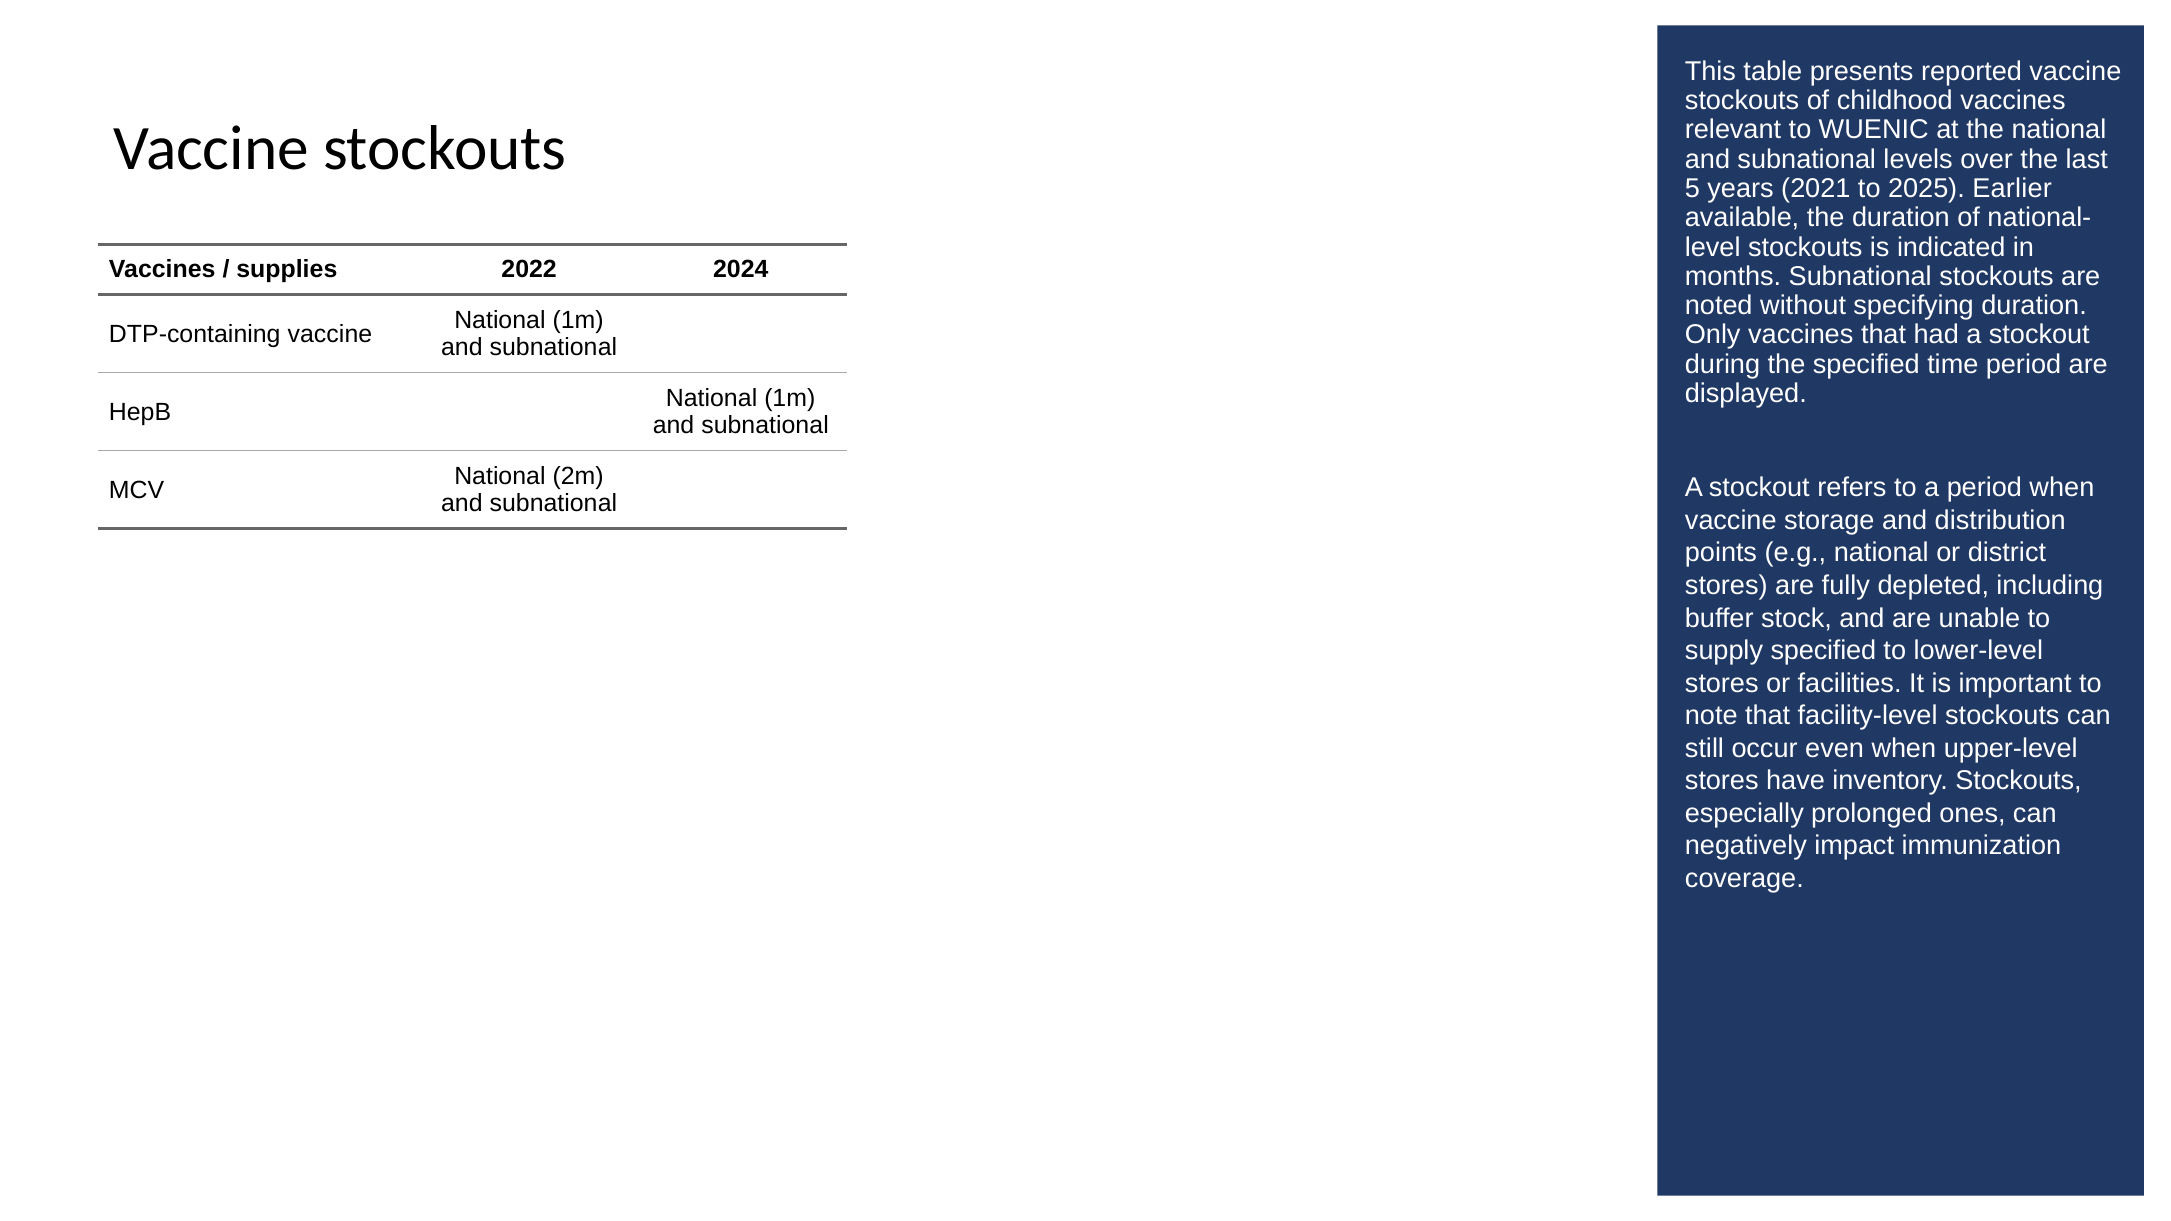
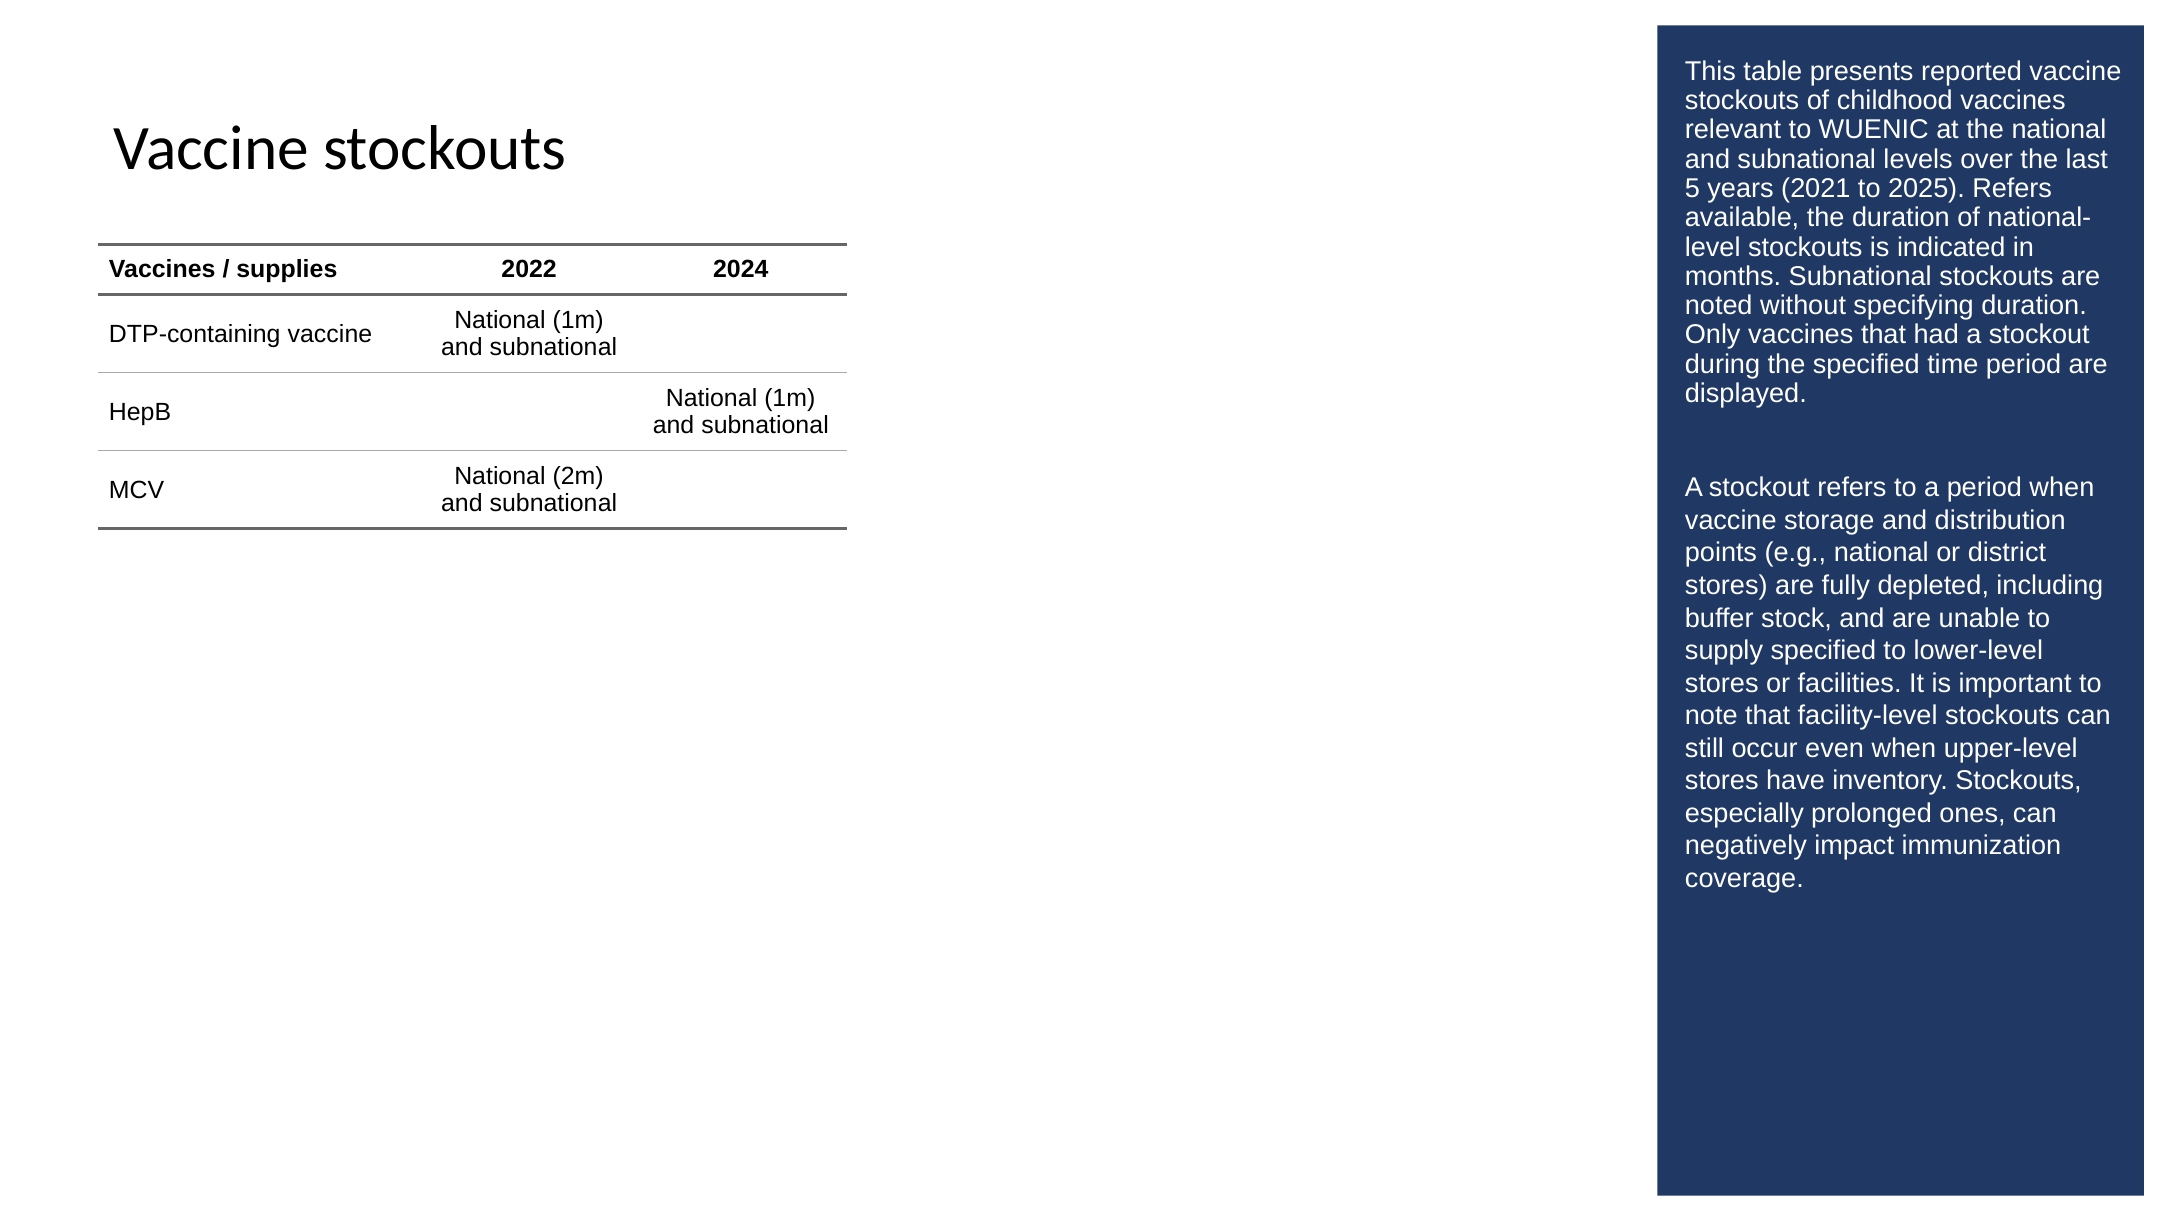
2025 Earlier: Earlier -> Refers (2012, 189)
